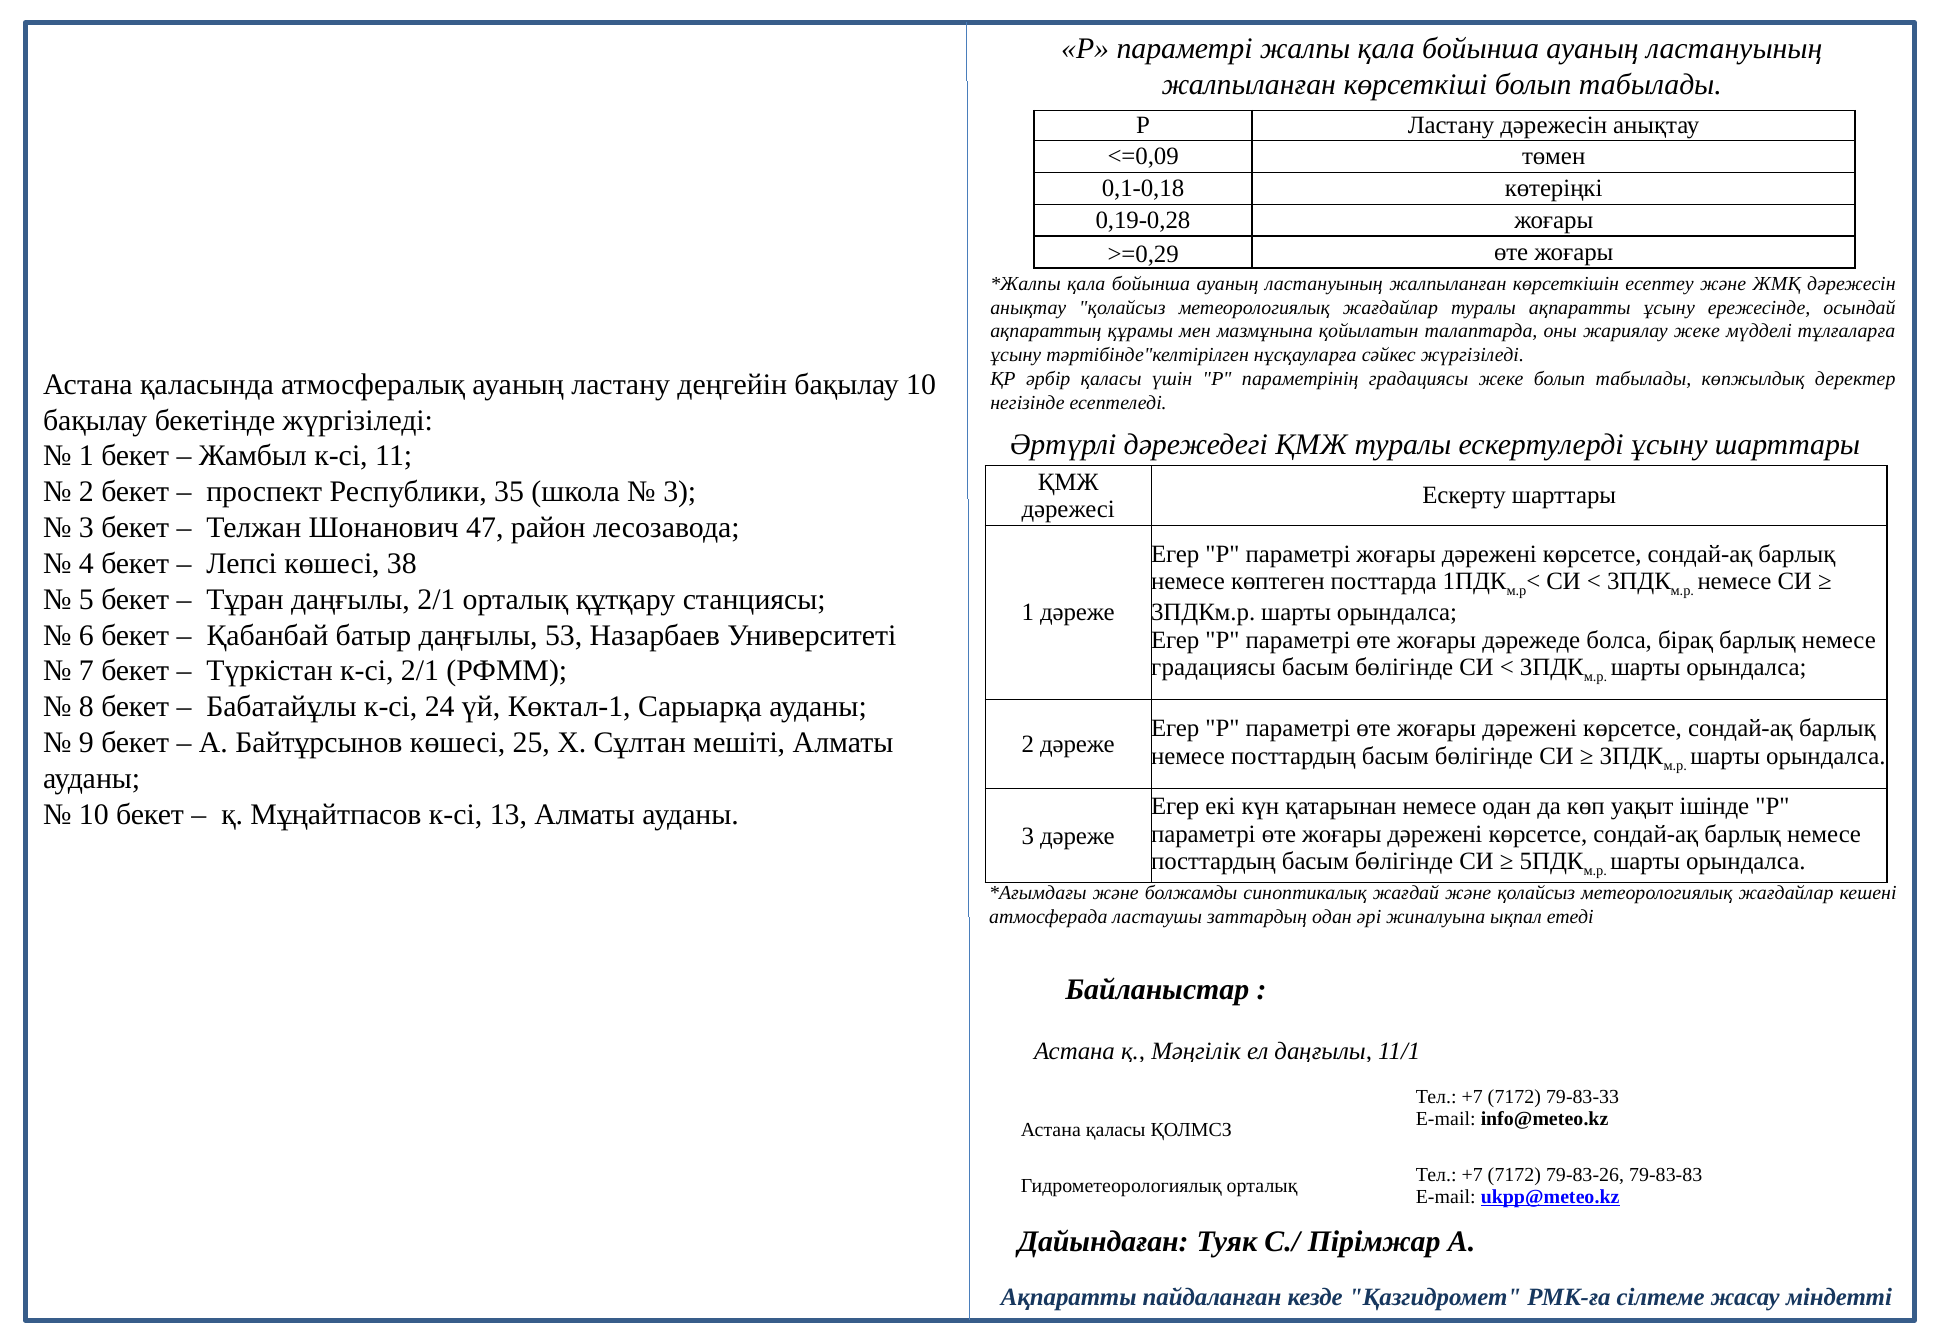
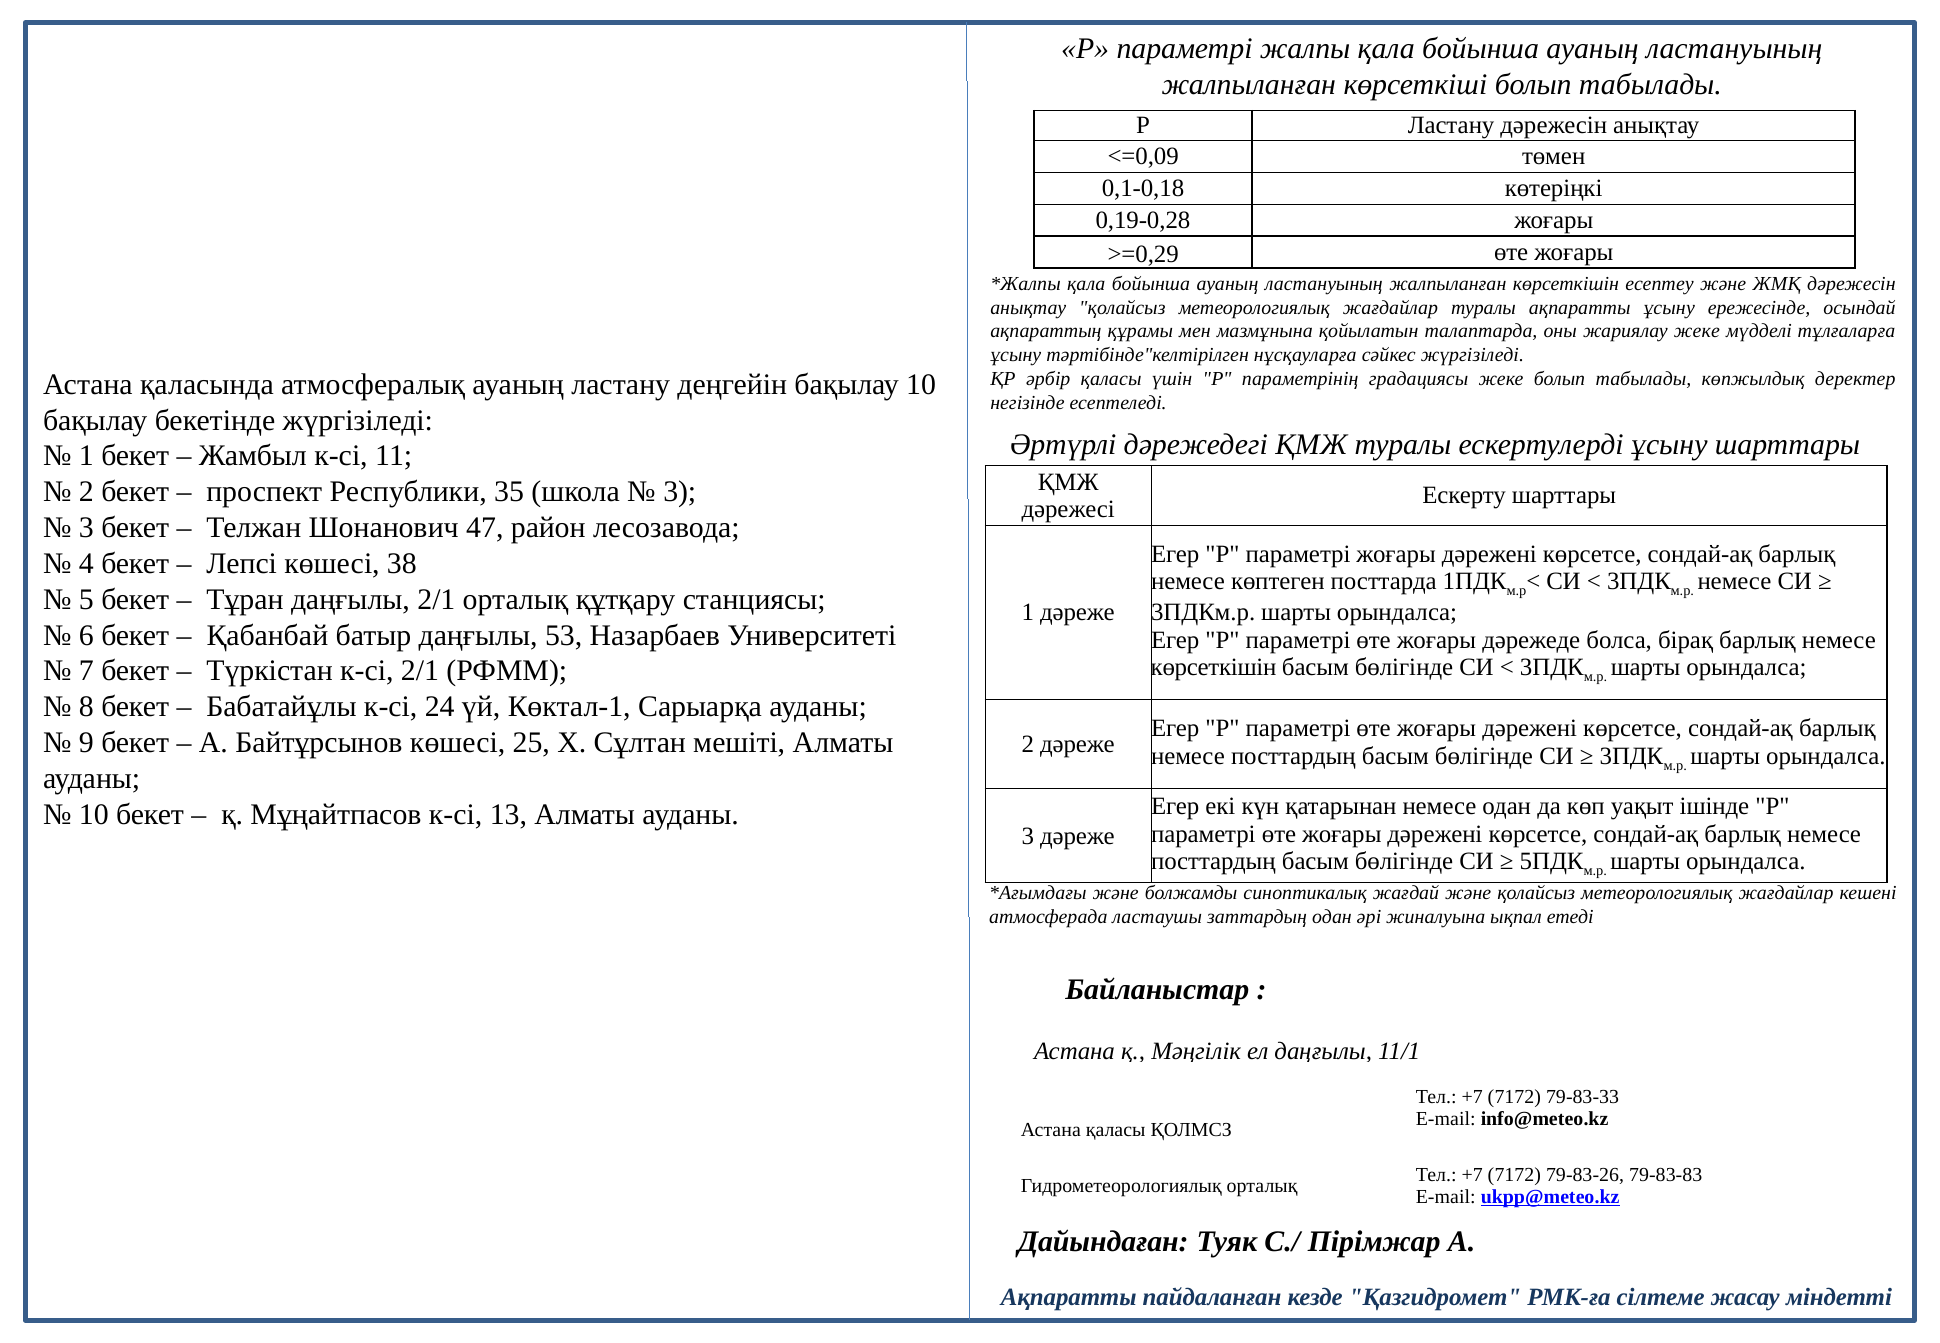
градациясы: градациясы -> көрсеткішін (1214, 667)
